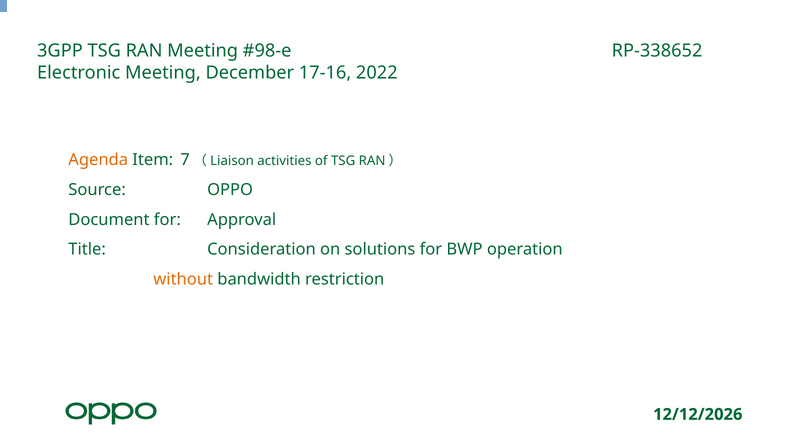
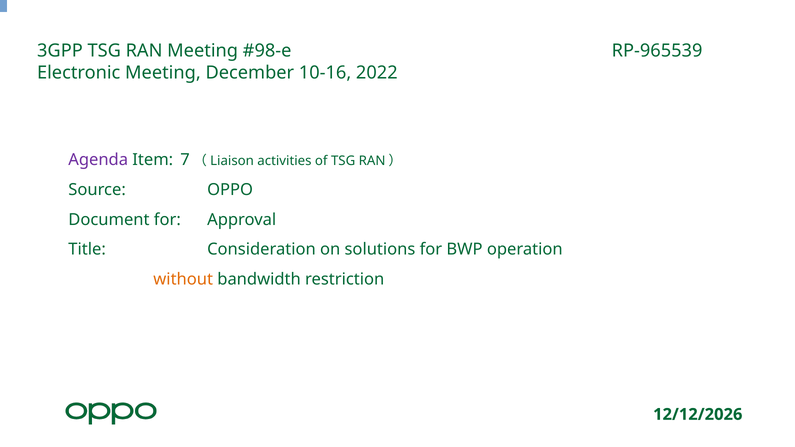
RP-338652: RP-338652 -> RP-965539 (657, 51)
17-16: 17-16 -> 10-16 (325, 73)
Agenda colour: orange -> purple (98, 160)
